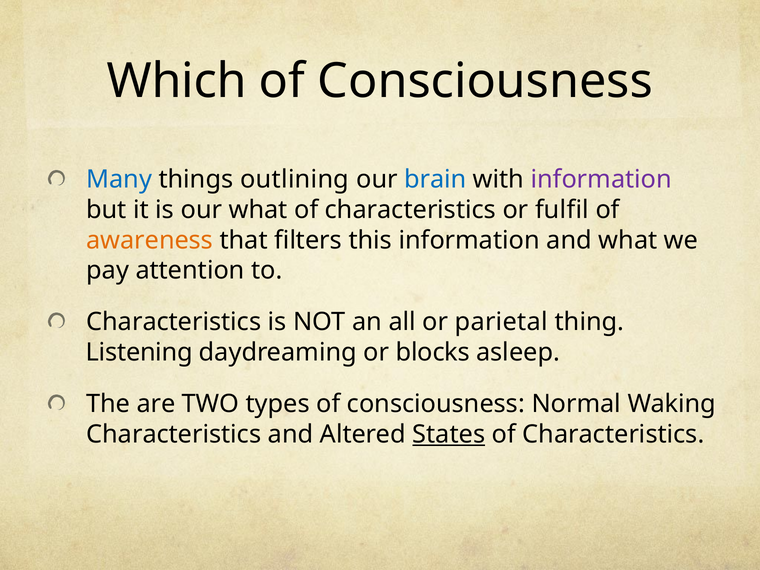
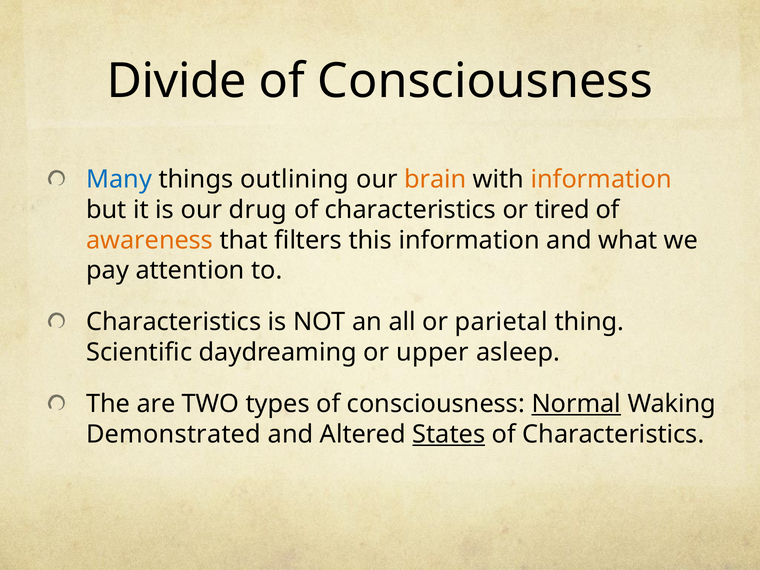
Which: Which -> Divide (177, 81)
brain colour: blue -> orange (435, 179)
information colour: purple -> orange (601, 179)
our what: what -> drug (258, 210)
fulfil: fulfil -> tired (562, 210)
Listening: Listening -> Scientific (139, 353)
blocks: blocks -> upper (433, 353)
Normal underline: none -> present (576, 404)
Characteristics: Characteristics -> Demonstrated (174, 434)
